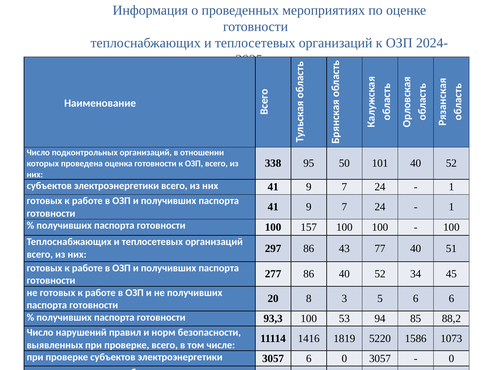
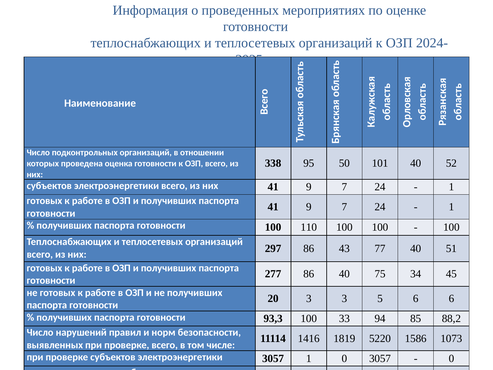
157: 157 -> 110 (309, 227)
86 40 52: 52 -> 75 (380, 274)
20 8: 8 -> 3 (309, 298)
53: 53 -> 33 (344, 318)
3057 6: 6 -> 1 (309, 358)
